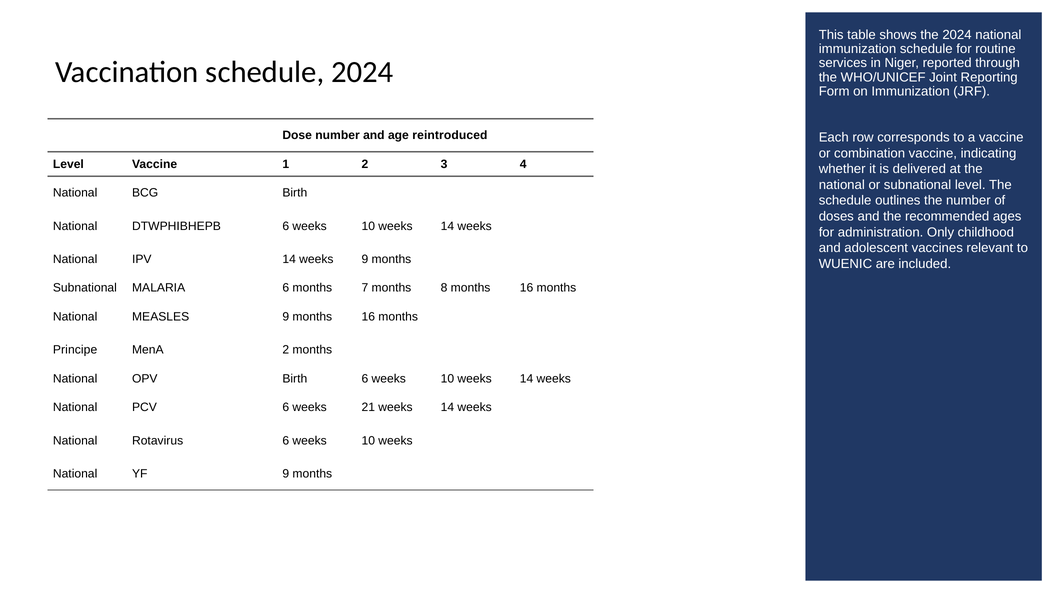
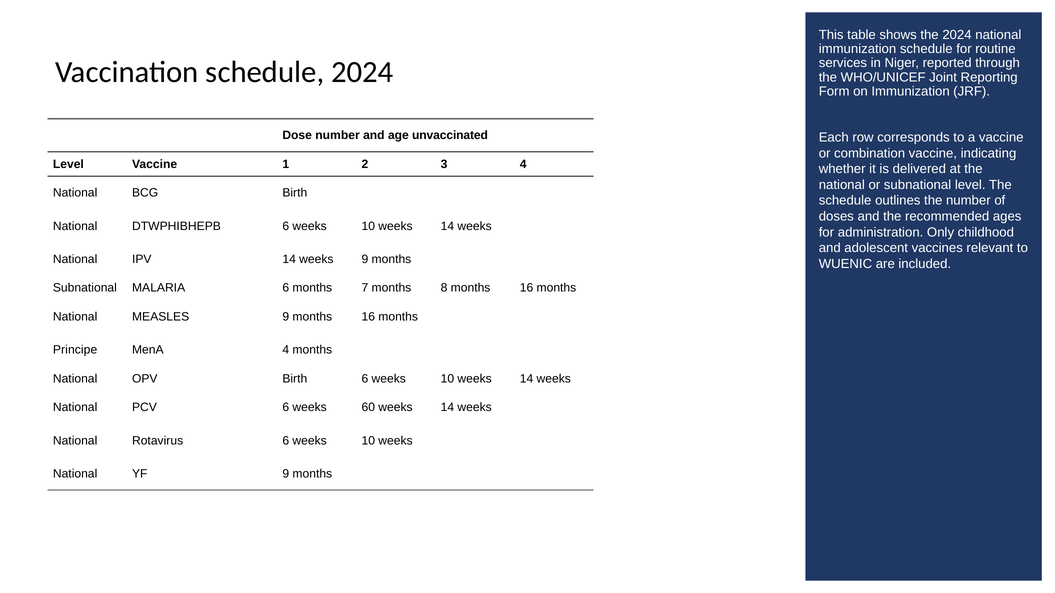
reintroduced: reintroduced -> unvaccinated (450, 135)
MenA 2: 2 -> 4 (286, 350)
21: 21 -> 60 (368, 408)
